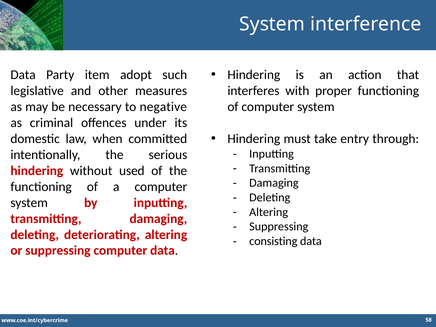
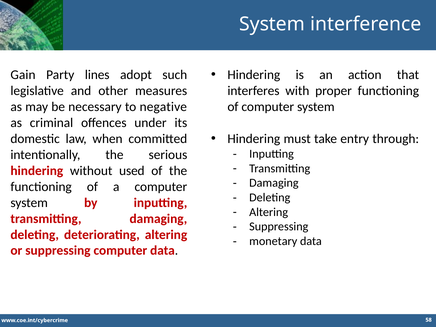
Data: Data -> Gain (23, 75)
item: item -> lines (97, 75)
consisting: consisting -> monetary (273, 241)
